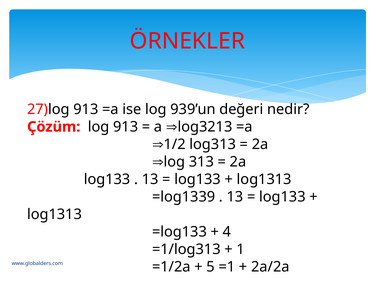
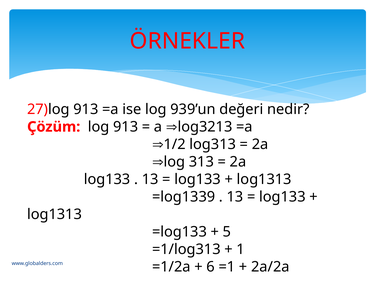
4: 4 -> 5 (227, 232)
5: 5 -> 6 (211, 267)
